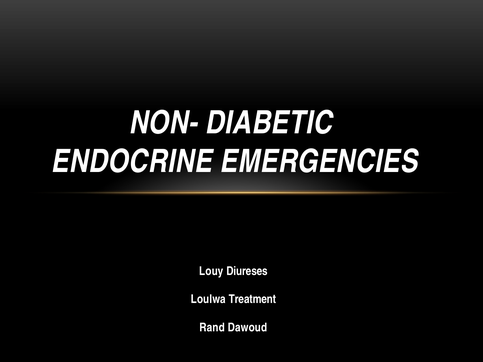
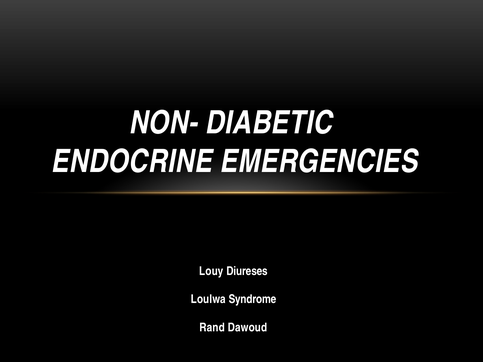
Treatment: Treatment -> Syndrome (253, 300)
